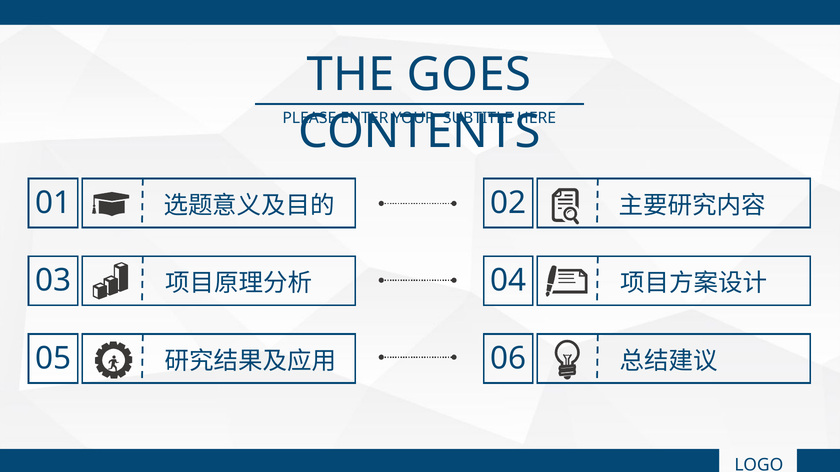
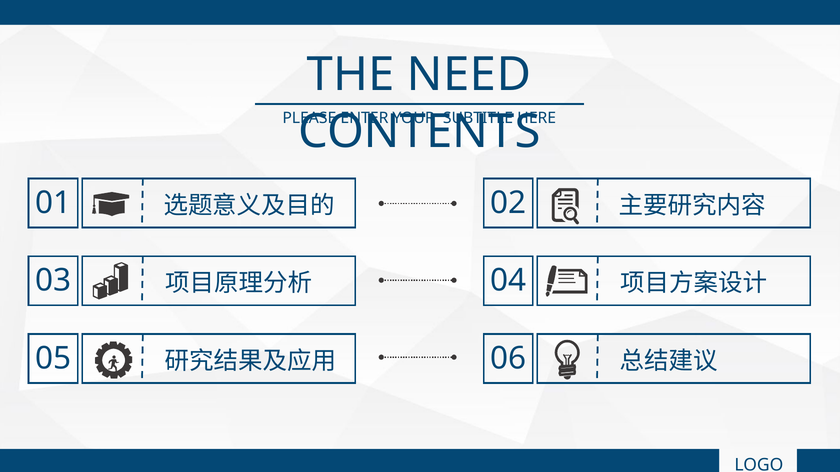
GOES: GOES -> NEED (469, 75)
